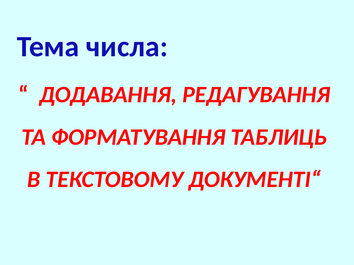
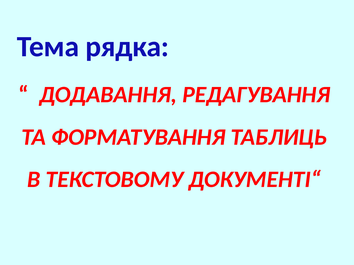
числа: числа -> рядка (127, 47)
